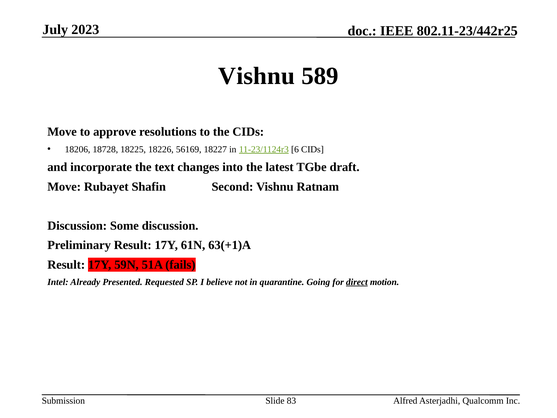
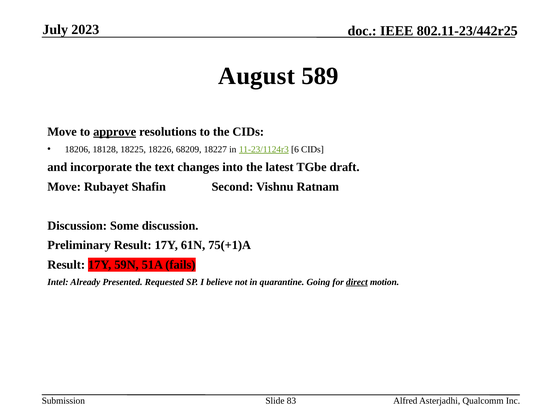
Vishnu: Vishnu -> August (257, 76)
approve underline: none -> present (115, 132)
18728: 18728 -> 18128 (105, 149)
56169: 56169 -> 68209 (189, 149)
63(+1)A: 63(+1)A -> 75(+1)A (230, 245)
